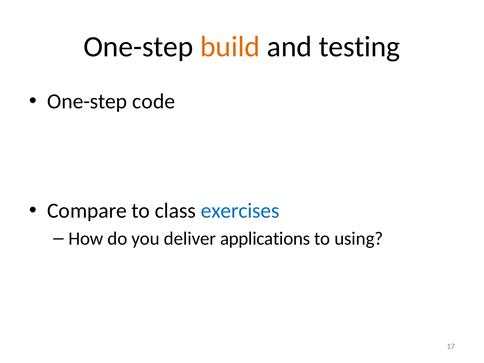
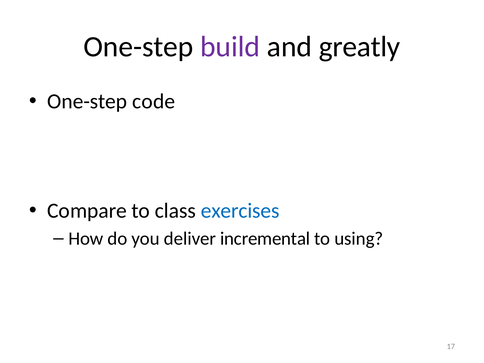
build colour: orange -> purple (230, 47)
testing: testing -> greatly (360, 47)
applications: applications -> incremental (265, 239)
